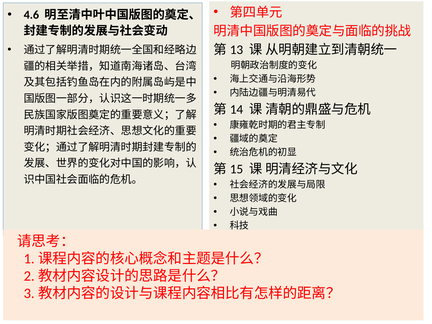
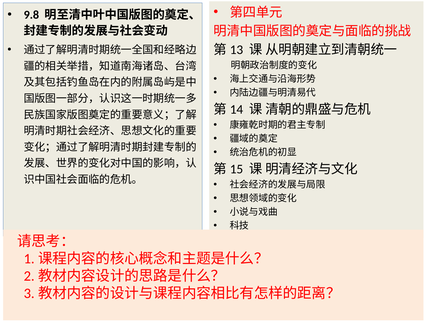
4.6: 4.6 -> 9.8 (31, 15)
